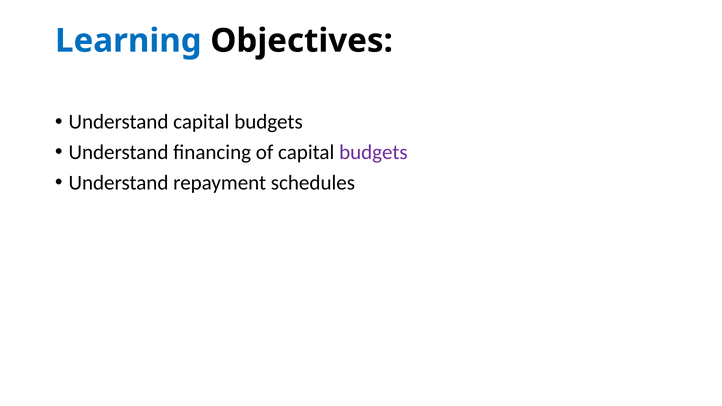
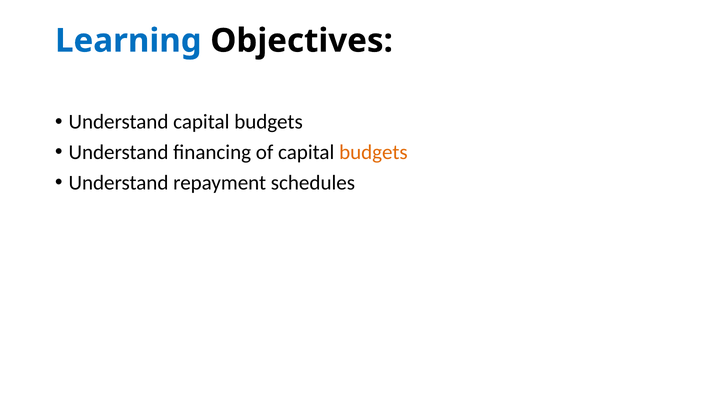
budgets colour: purple -> orange (373, 152)
